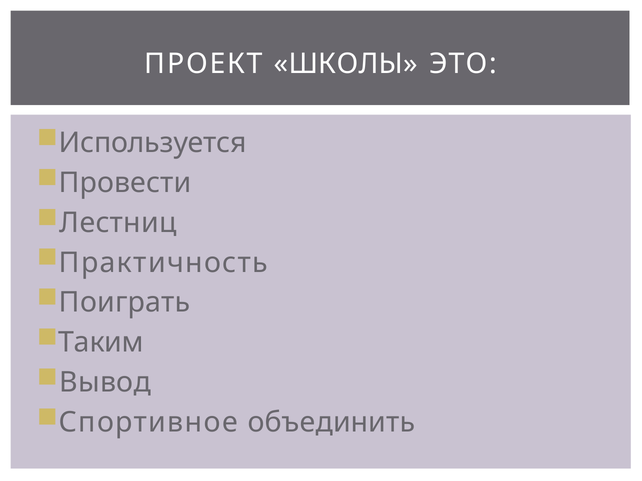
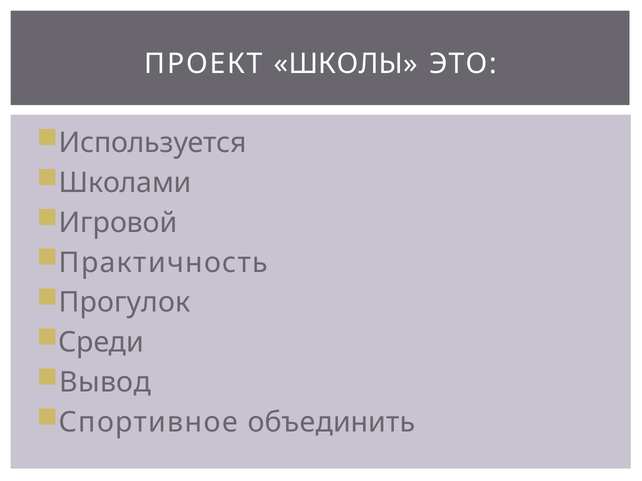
Провести: Провести -> Школами (125, 183)
Лестниц: Лестниц -> Игровой (118, 223)
Поиграть: Поиграть -> Прогулок (125, 303)
Таким: Таким -> Среди (101, 343)
